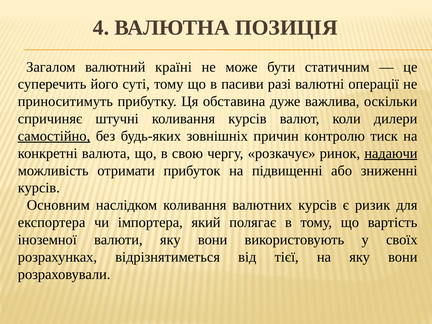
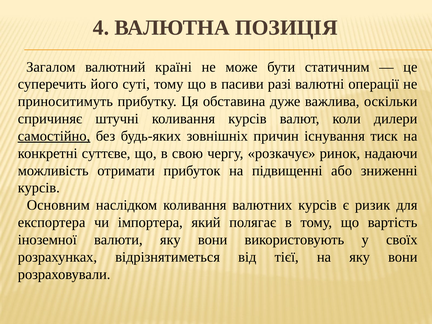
контролю: контролю -> існування (335, 136)
валюта: валюта -> суттєве (106, 153)
надаючи underline: present -> none (391, 153)
